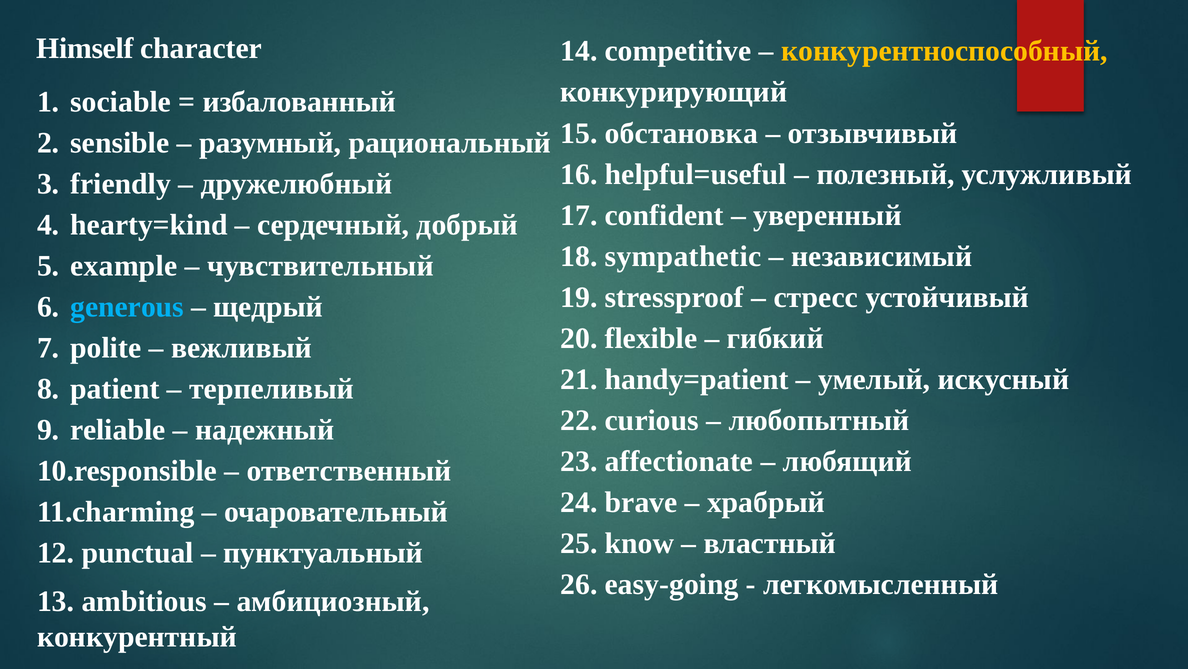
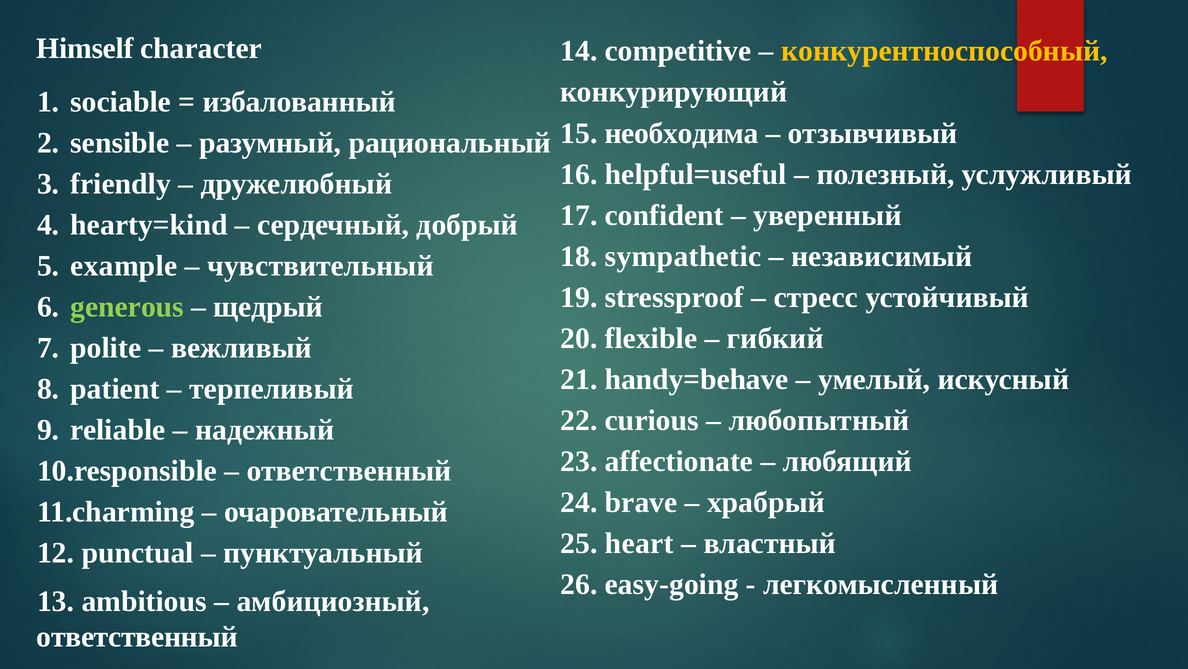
обстановка: обстановка -> необходима (682, 133)
generous colour: light blue -> light green (127, 307)
handy=patient: handy=patient -> handy=behave (697, 379)
know: know -> heart (639, 543)
конкурентный: конкурентный -> ответственный (137, 636)
